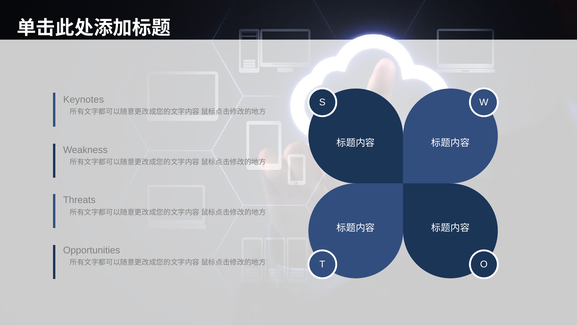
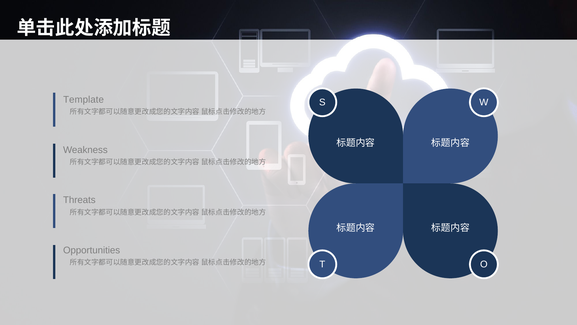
Keynotes: Keynotes -> Template (84, 100)
